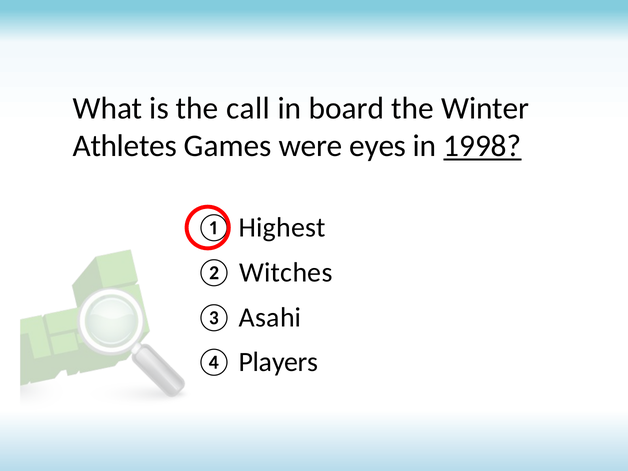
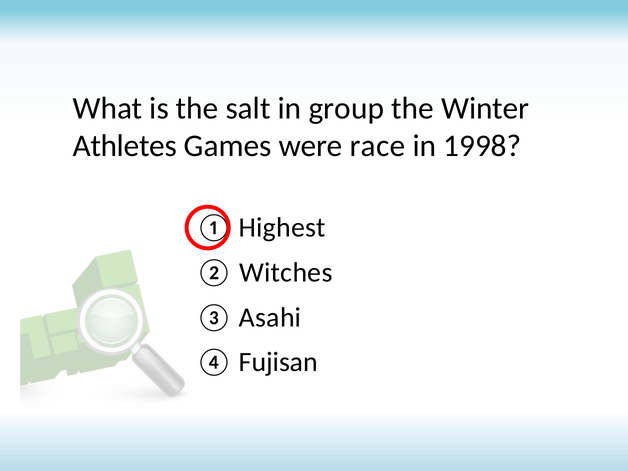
call: call -> salt (248, 108)
board: board -> group (346, 108)
eyes: eyes -> race (377, 146)
1998 underline: present -> none (482, 146)
Players: Players -> Fujisan (278, 362)
